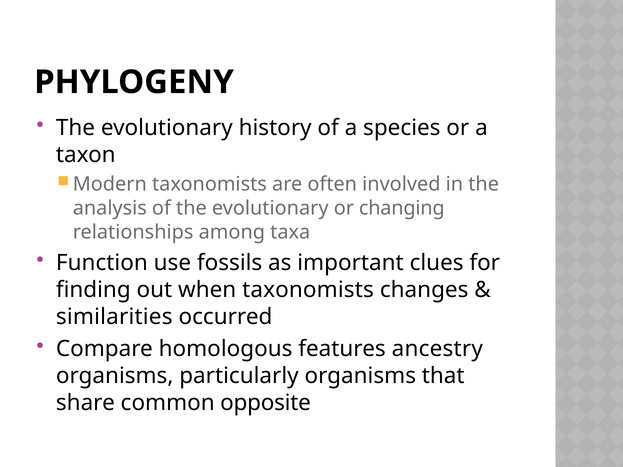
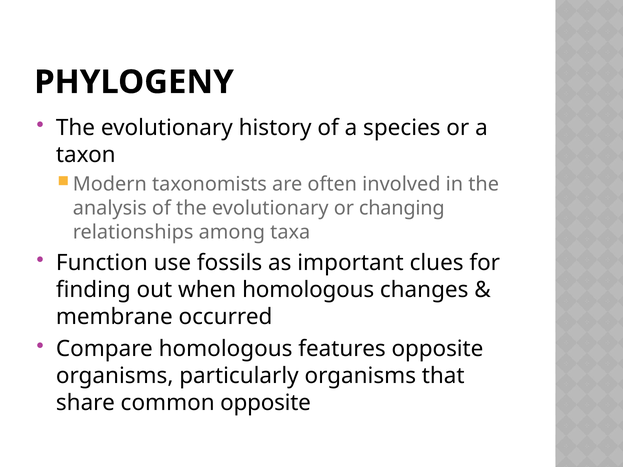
when taxonomists: taxonomists -> homologous (308, 290)
similarities: similarities -> membrane (114, 317)
features ancestry: ancestry -> opposite (437, 349)
